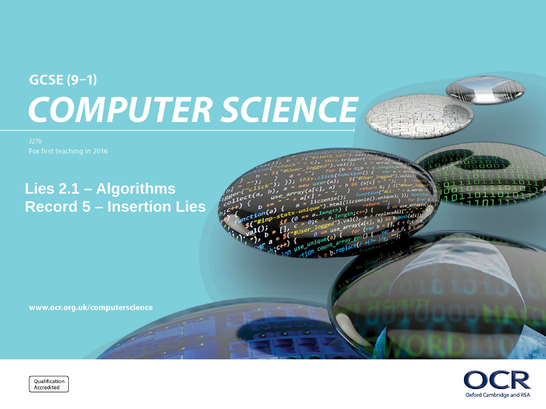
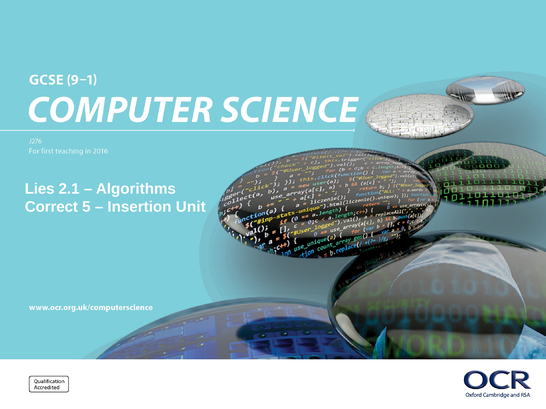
Record: Record -> Correct (51, 207)
Insertion Lies: Lies -> Unit (191, 207)
